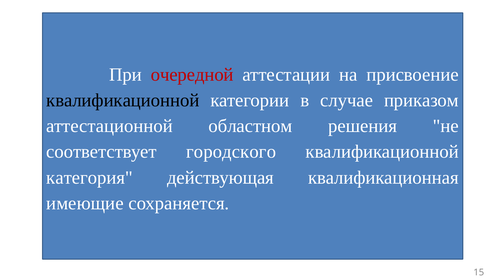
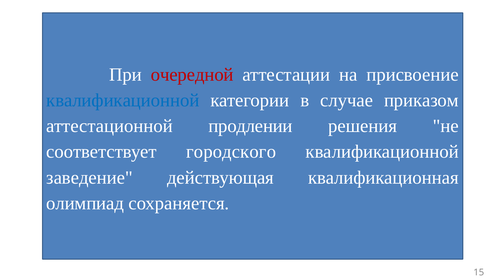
квалификационной colour: black -> blue (123, 100)
областном: областном -> продлении (251, 126)
категория: категория -> заведение (90, 178)
имеющие: имеющие -> олимпиад (85, 203)
